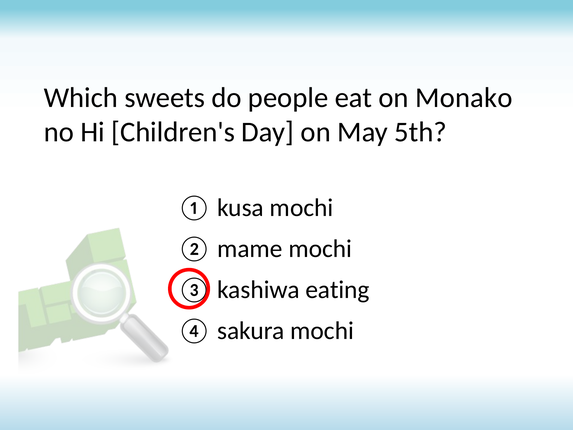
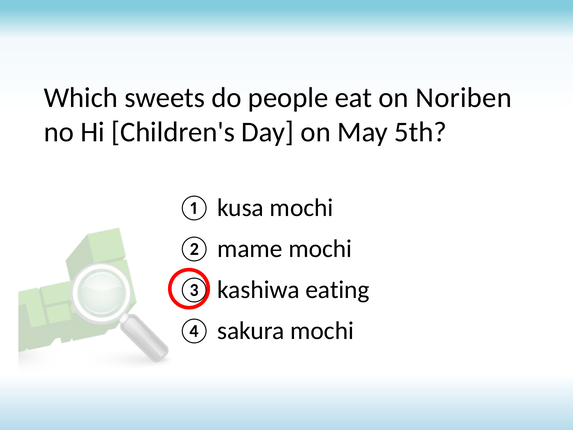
Monako: Monako -> Noriben (464, 98)
